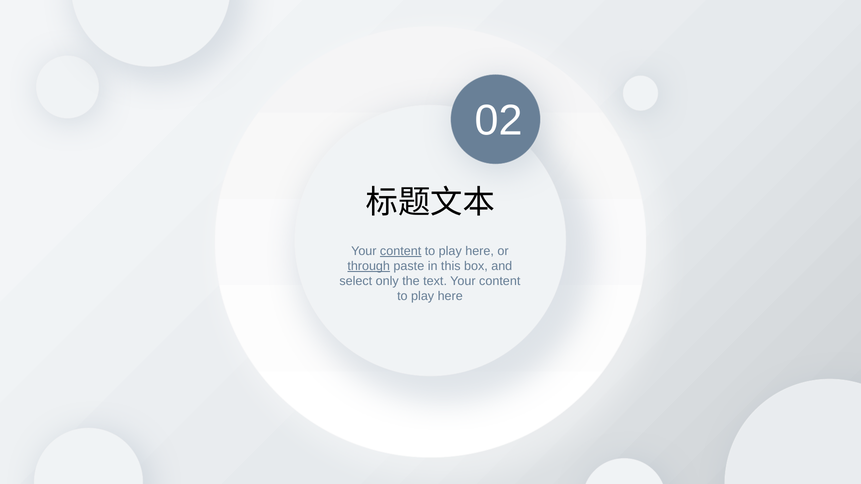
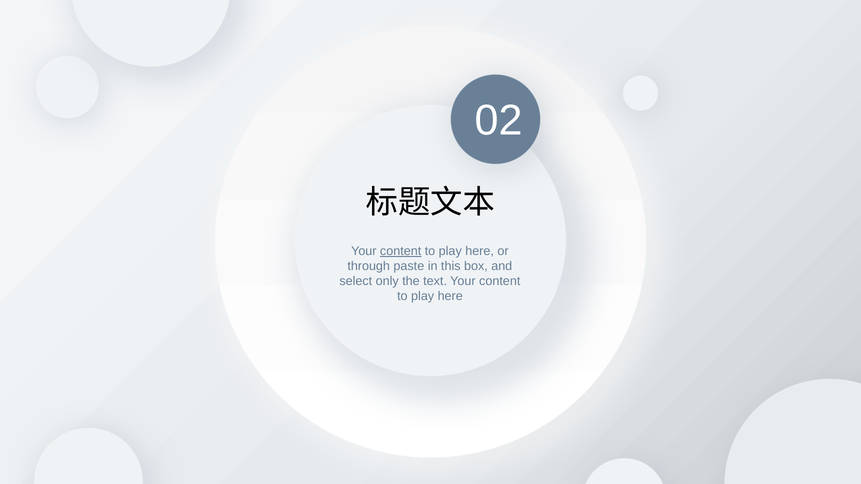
through underline: present -> none (369, 266)
